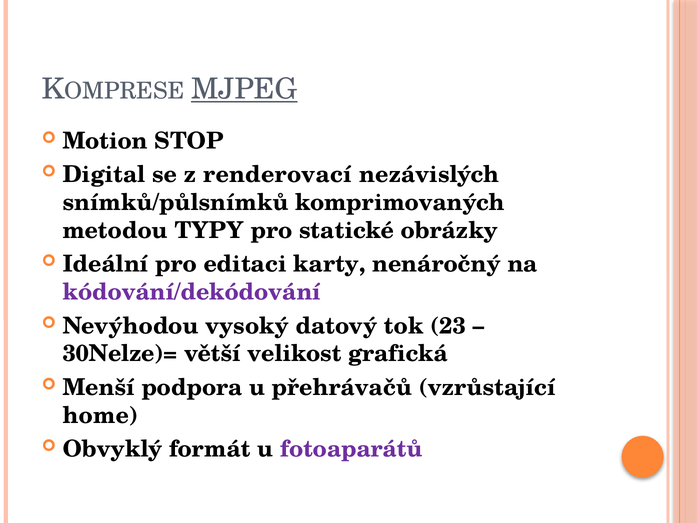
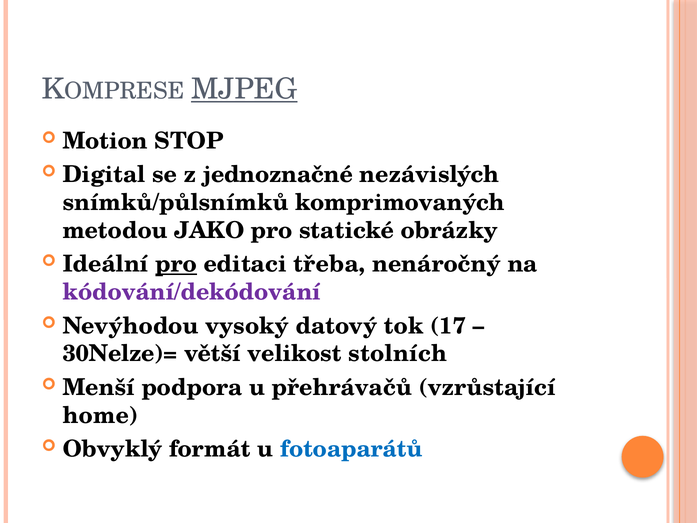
renderovací: renderovací -> jednoznačné (278, 175)
TYPY: TYPY -> JAKO (209, 230)
pro underline: none -> present (176, 264)
karty: karty -> třeba (329, 264)
23: 23 -> 17 (448, 326)
grafická: grafická -> stolních (398, 354)
fotoaparátů colour: purple -> blue (351, 449)
